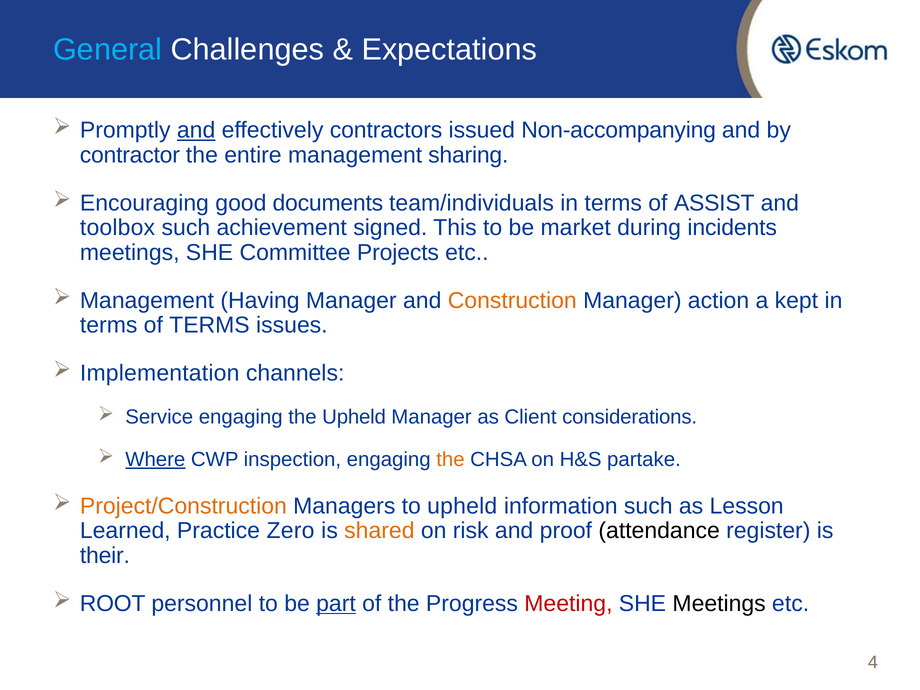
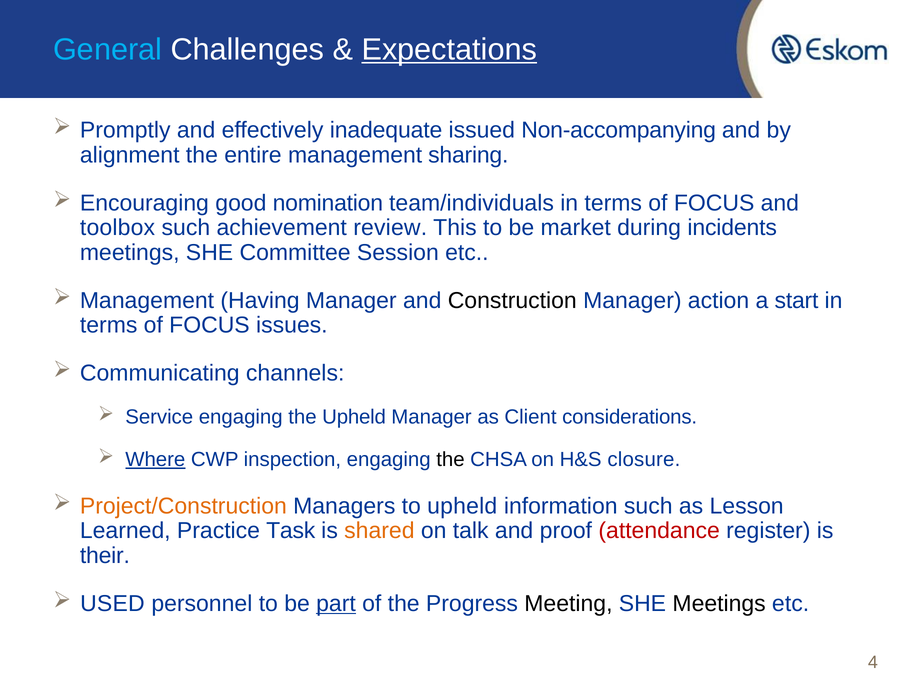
Expectations underline: none -> present (449, 50)
and underline: present -> none (196, 130)
contractors: contractors -> inadequate (386, 130)
contractor: contractor -> alignment (130, 155)
documents: documents -> nomination (328, 203)
ASSIST: ASSIST -> FOCUS (714, 203)
signed: signed -> review (390, 228)
Projects: Projects -> Session (398, 253)
Construction colour: orange -> black (512, 301)
kept: kept -> start (797, 301)
TERMS: TERMS -> FOCUS (209, 325)
Implementation: Implementation -> Communicating (160, 373)
the colour: orange -> black (450, 460)
partake: partake -> closure (644, 460)
Zero: Zero -> Task (291, 531)
risk: risk -> talk (471, 531)
attendance colour: black -> red (659, 531)
ROOT: ROOT -> USED (112, 604)
Meeting colour: red -> black (568, 604)
